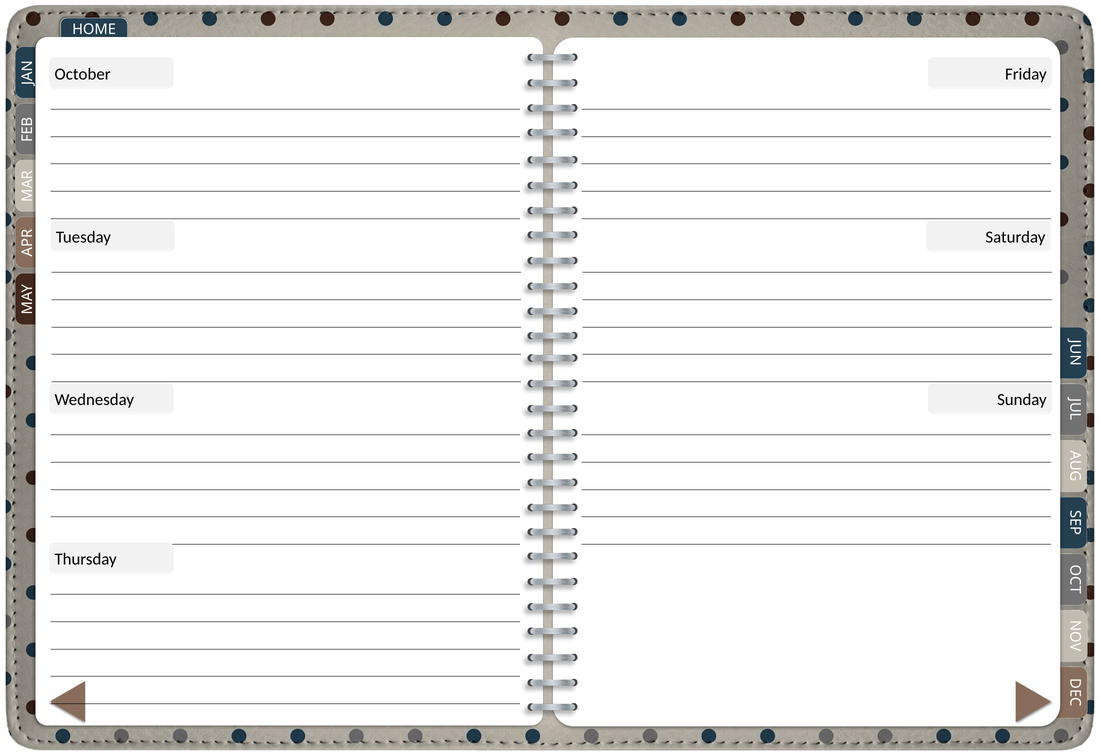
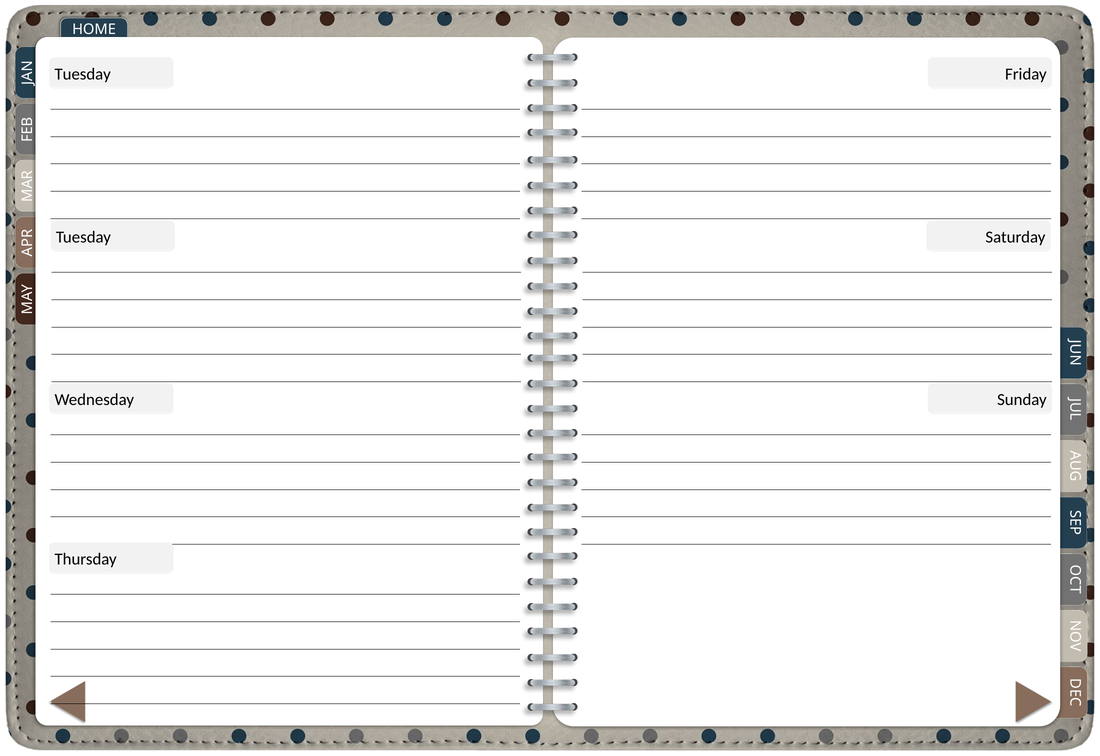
October: October -> Tuesday (83, 74)
